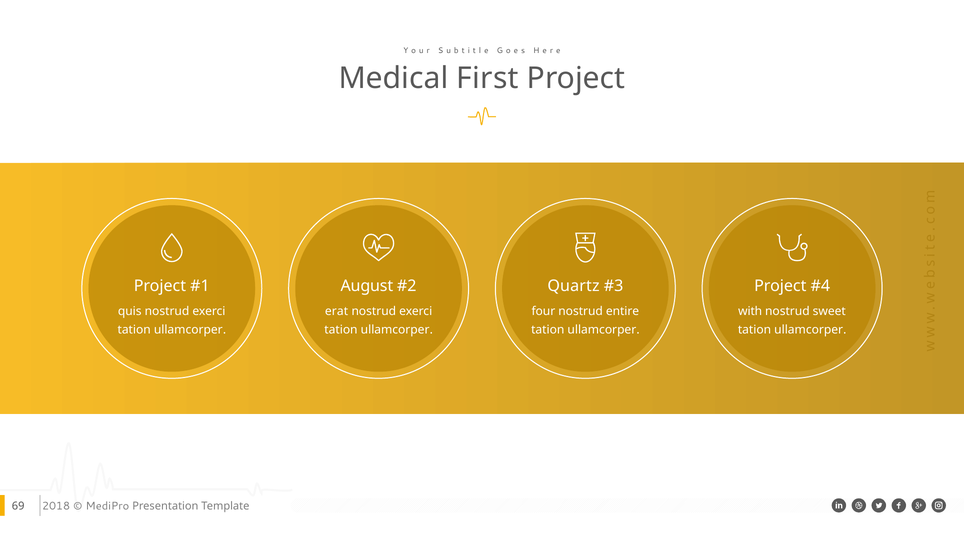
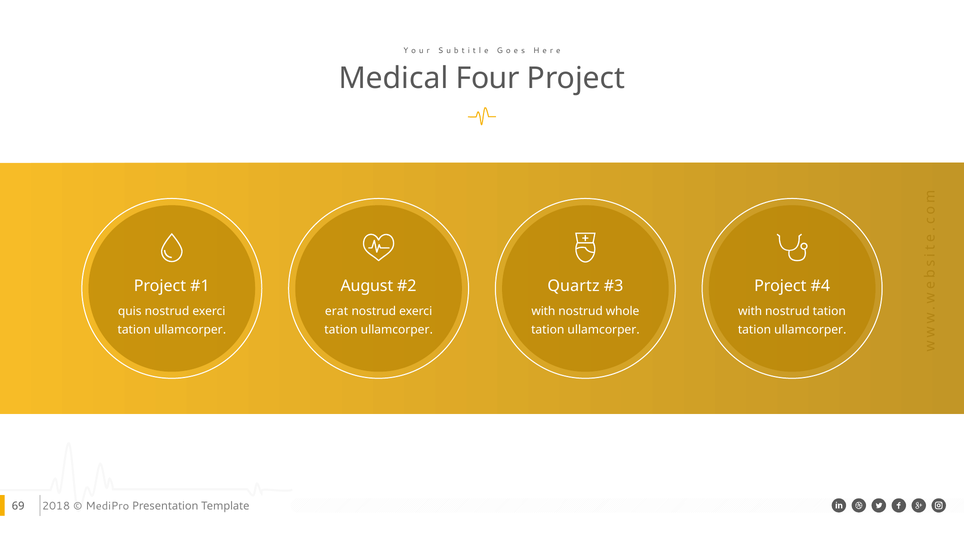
First: First -> Four (488, 78)
four: four -> with (543, 311)
entire: entire -> whole (623, 311)
nostrud sweet: sweet -> tation (829, 311)
